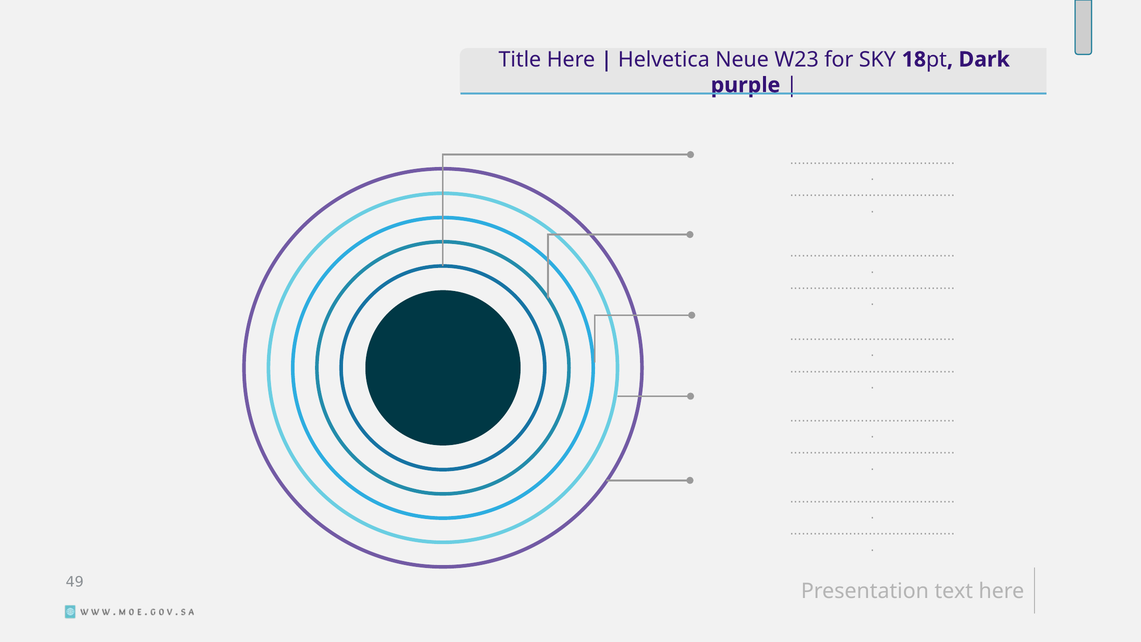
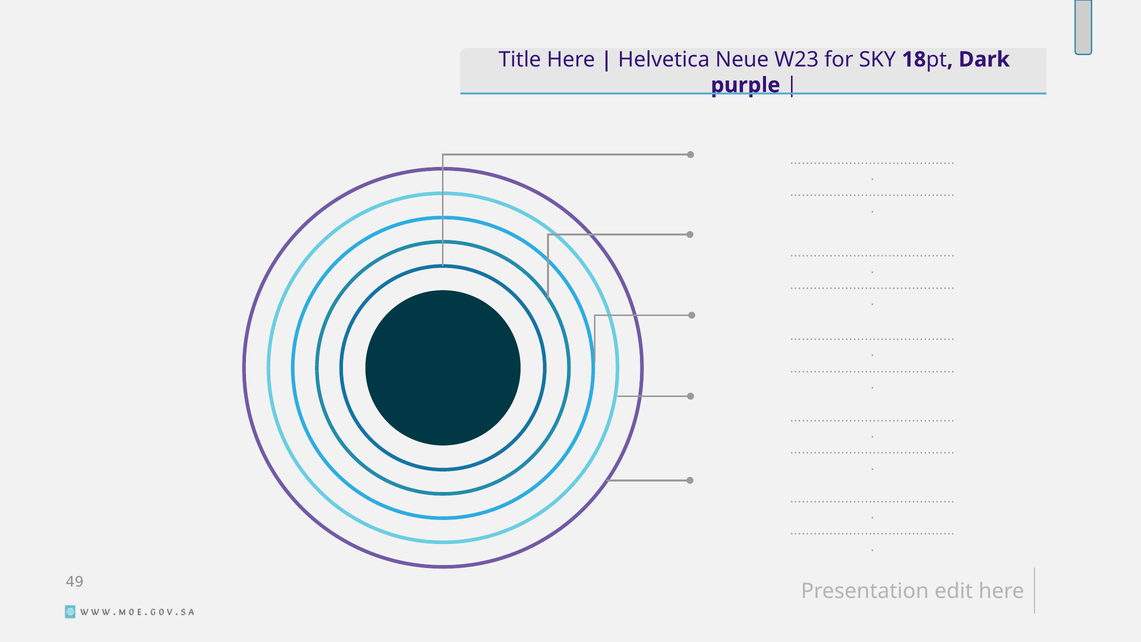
text: text -> edit (954, 591)
